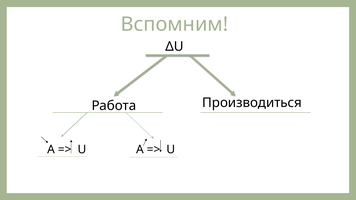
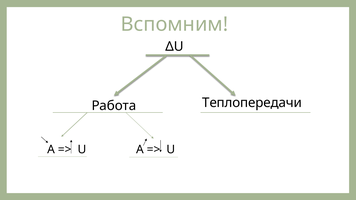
Производиться: Производиться -> Теплопередачи (252, 103)
